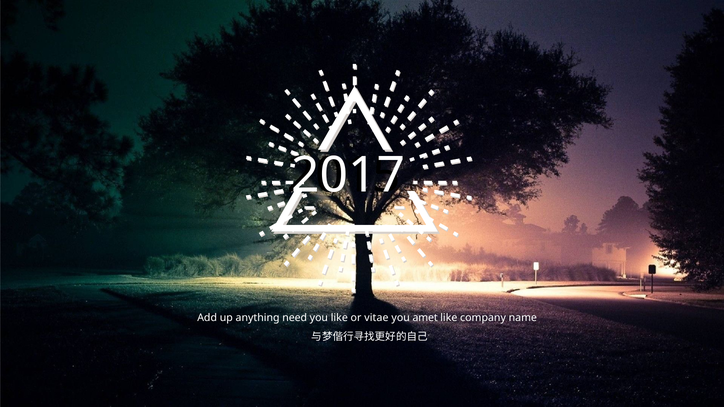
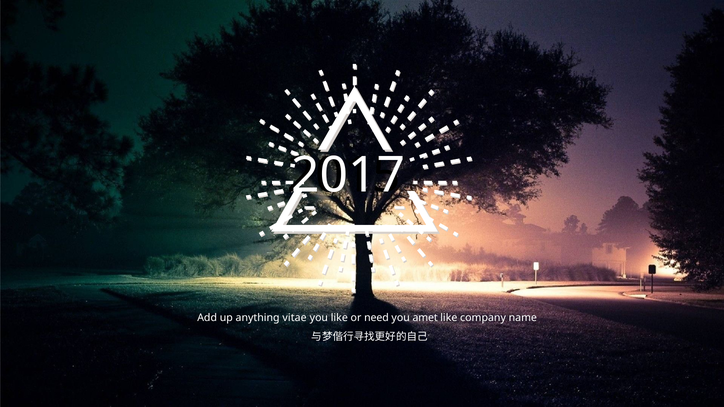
need: need -> vitae (295, 318)
vitae: vitae -> need (376, 318)
